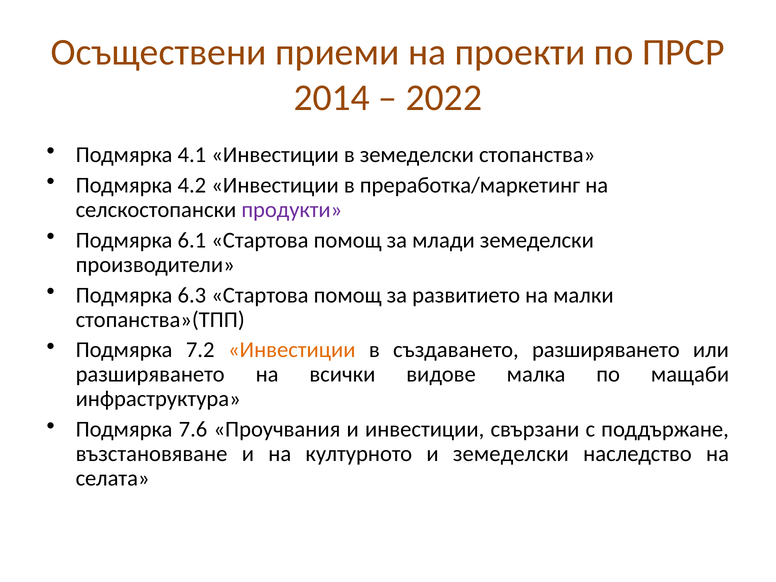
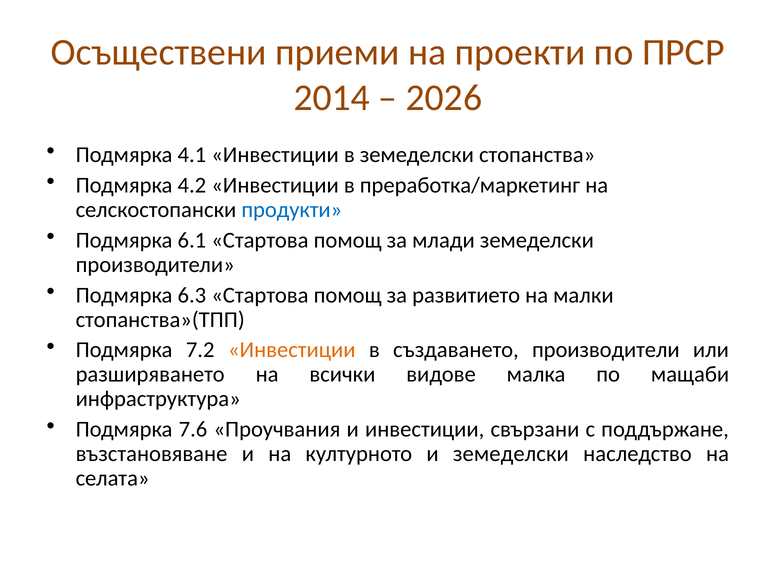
2022: 2022 -> 2026 (444, 98)
продукти colour: purple -> blue (292, 210)
създаването разширяването: разширяването -> производители (606, 350)
